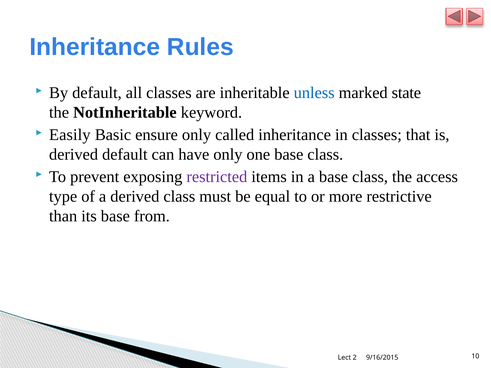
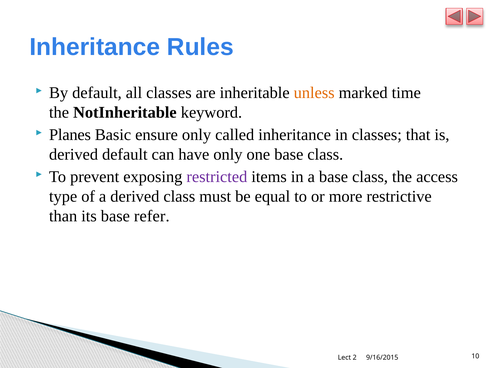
unless colour: blue -> orange (314, 93)
state: state -> time (406, 93)
Easily: Easily -> Planes (70, 135)
from: from -> refer (152, 216)
